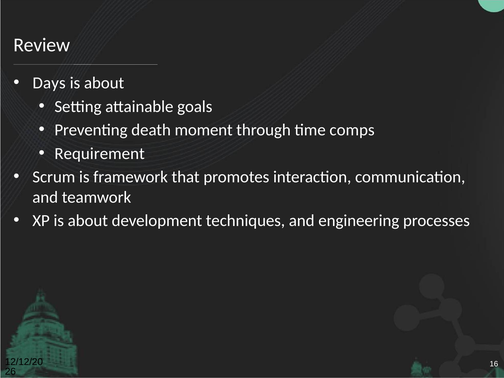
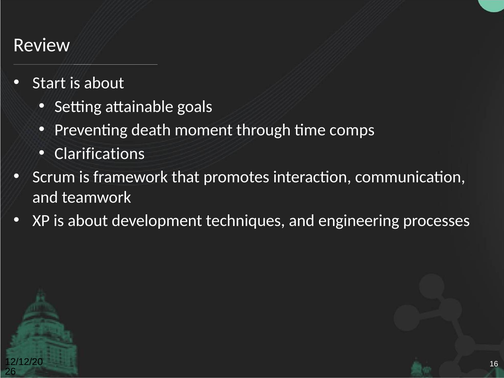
Days: Days -> Start (49, 83)
Requirement: Requirement -> Clarifications (100, 154)
